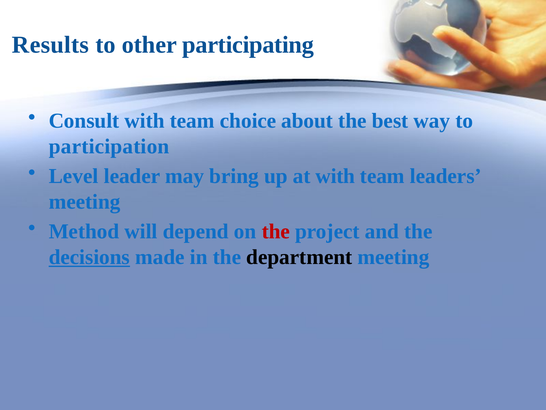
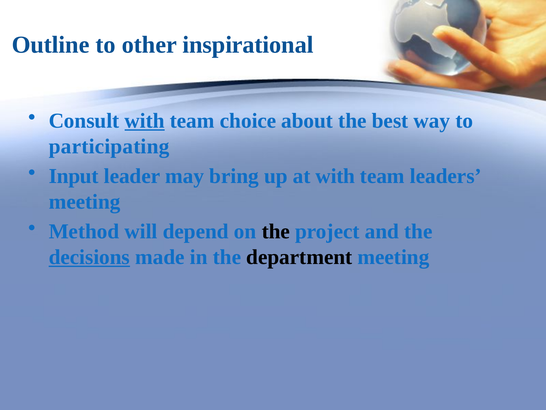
Results: Results -> Outline (51, 45)
participating: participating -> inspirational (248, 45)
with underline: none -> present (145, 121)
participation: participation -> participating (109, 146)
Level: Level -> Input (74, 176)
the colour: red -> black (276, 231)
